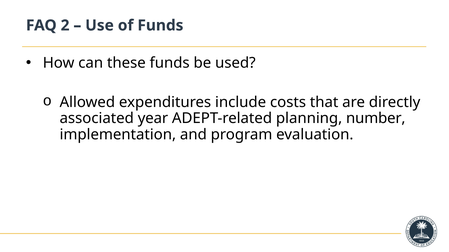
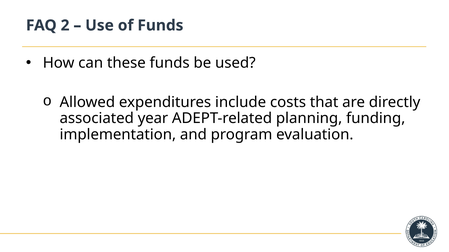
number: number -> funding (376, 119)
